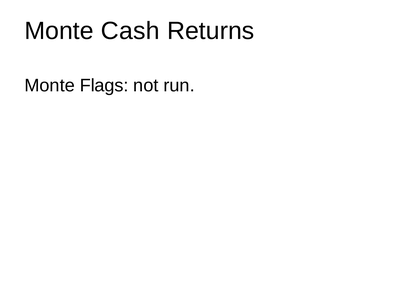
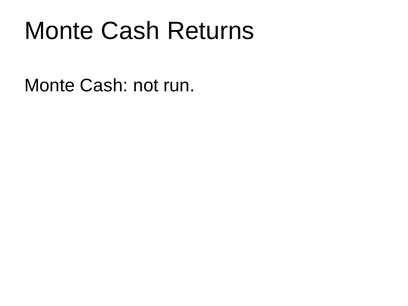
Flags: Flags -> Cash (104, 86)
